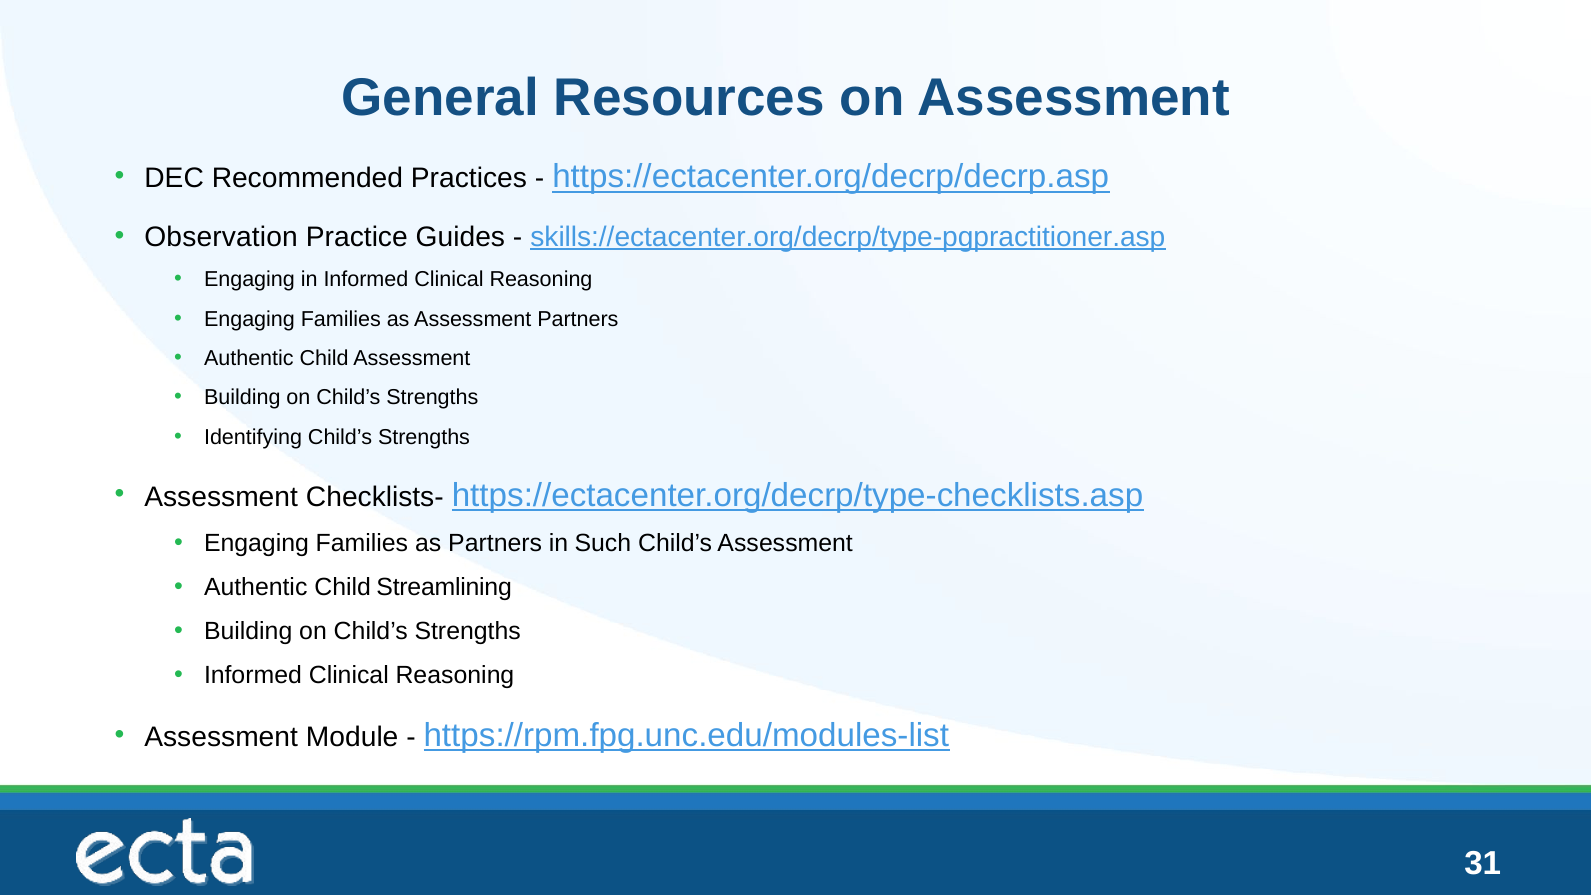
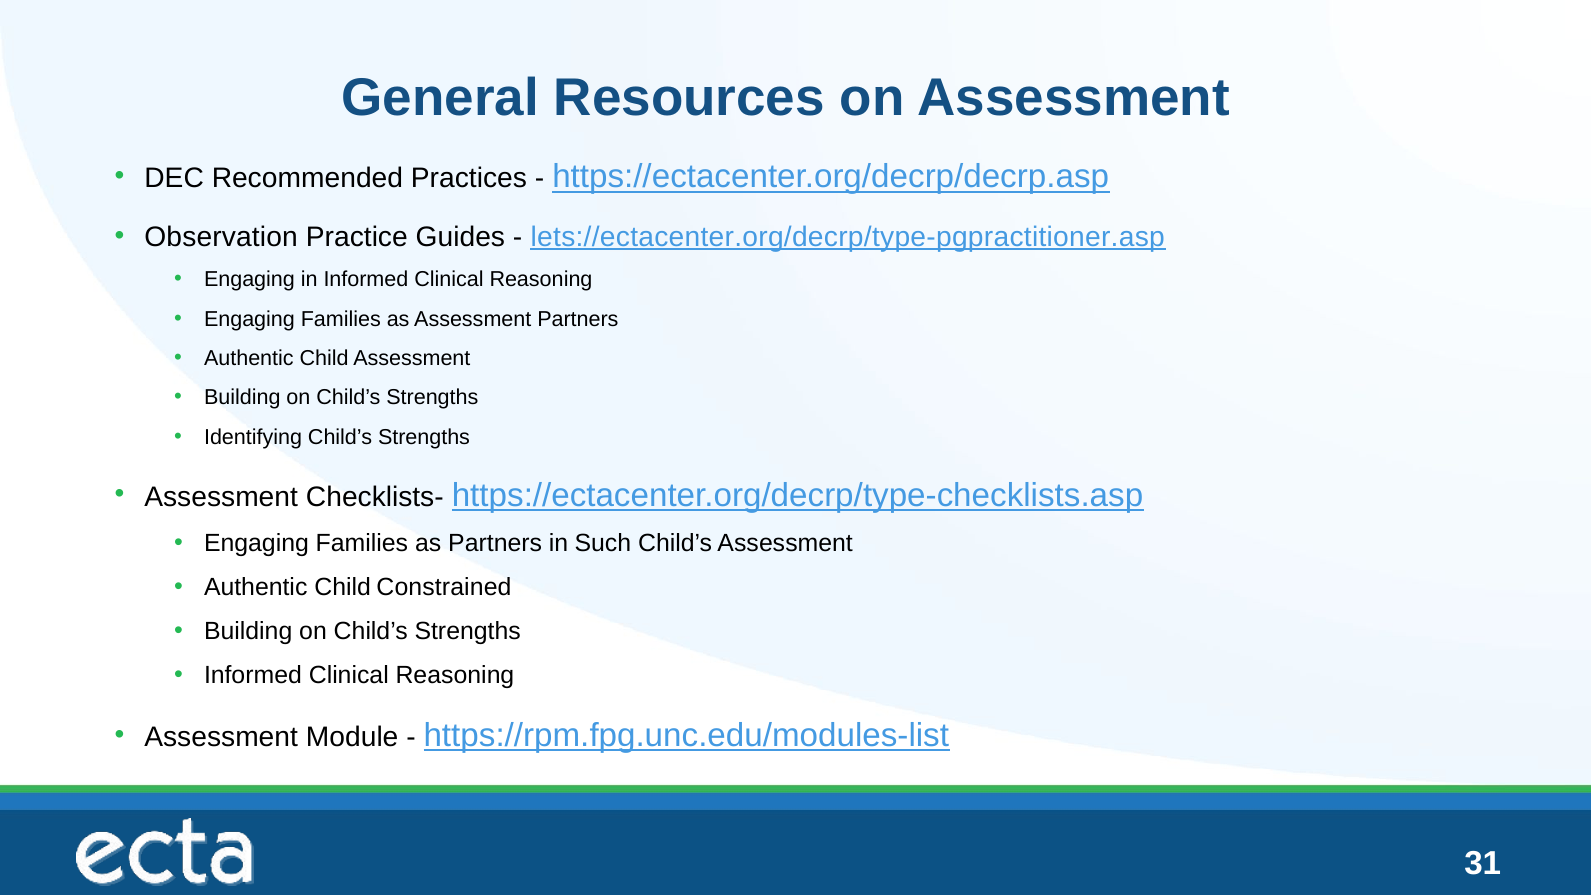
skills://ectacenter.org/decrp/type-pgpractitioner.asp: skills://ectacenter.org/decrp/type-pgpractitioner.asp -> lets://ectacenter.org/decrp/type-pgpractitioner.asp (848, 237)
Streamlining: Streamlining -> Constrained (444, 588)
